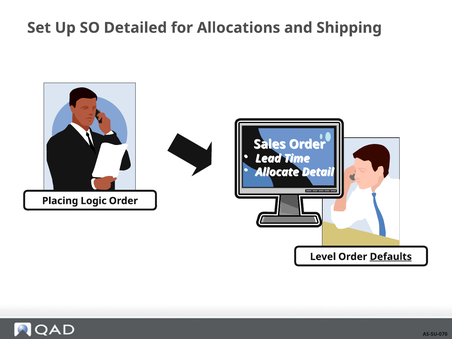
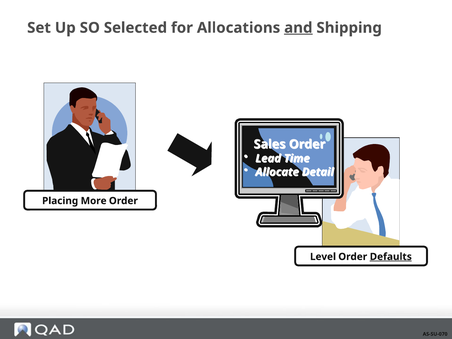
Detailed: Detailed -> Selected (135, 28)
and underline: none -> present (298, 28)
Logic: Logic -> More (94, 201)
